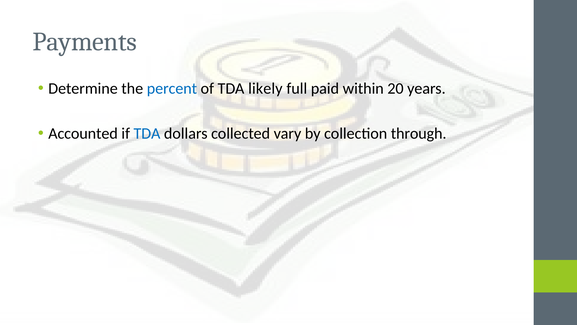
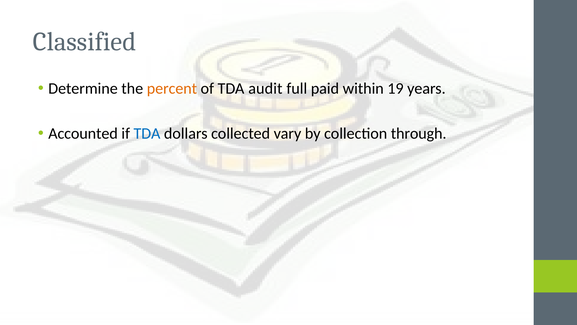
Payments: Payments -> Classified (85, 42)
percent colour: blue -> orange (172, 89)
likely: likely -> audit (265, 89)
20: 20 -> 19 (395, 89)
